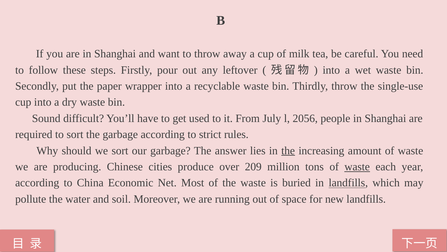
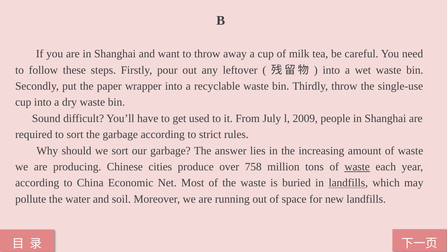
2056: 2056 -> 2009 (305, 118)
the underline: present -> none (288, 150)
209: 209 -> 758 (253, 166)
